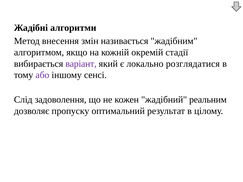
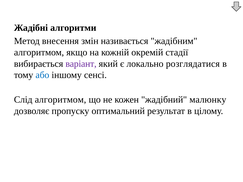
або colour: purple -> blue (42, 75)
Слід задоволення: задоволення -> алгоритмом (61, 100)
реальним: реальним -> малюнку (208, 100)
